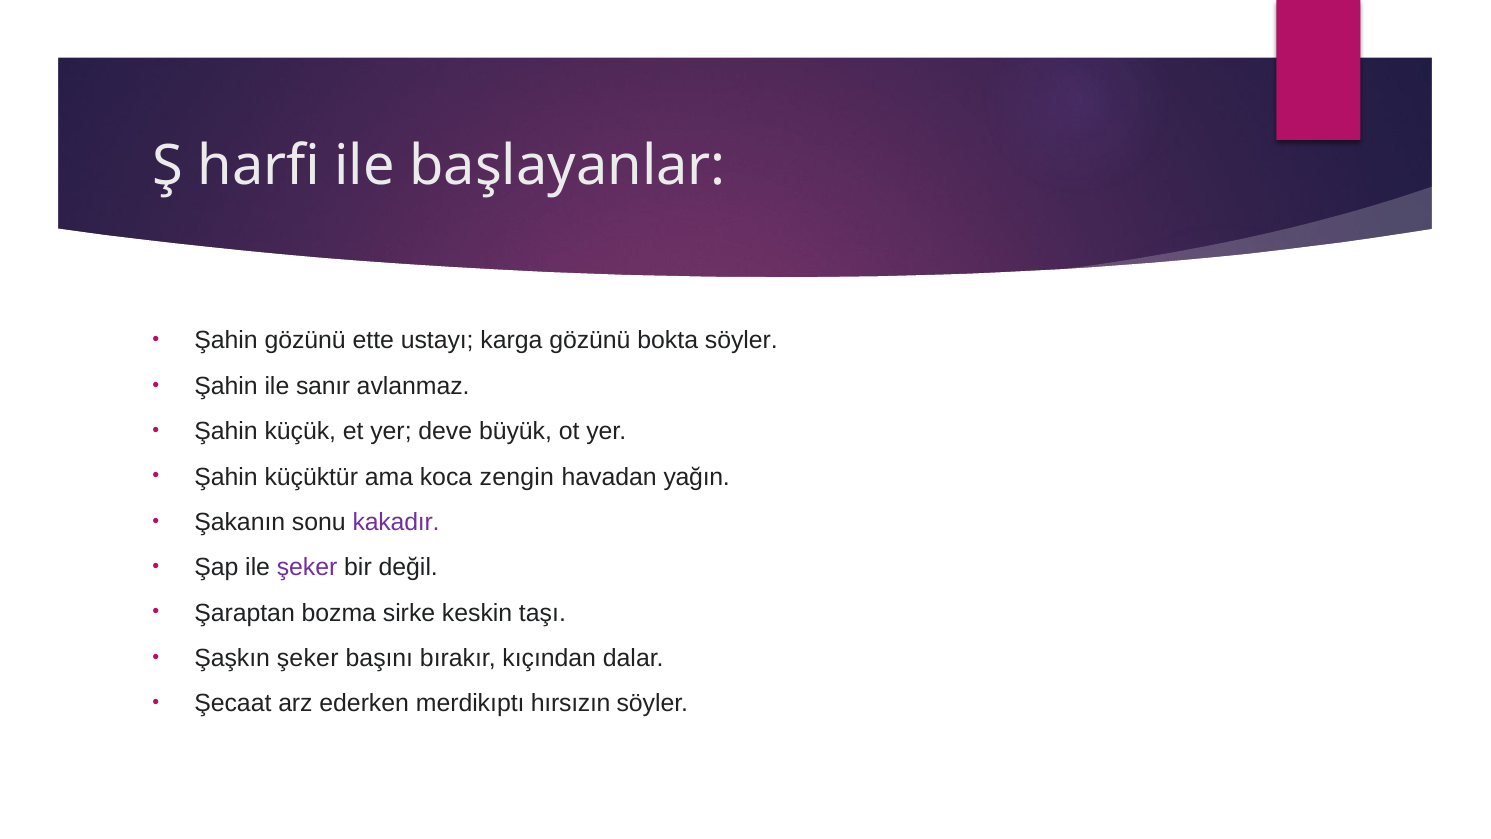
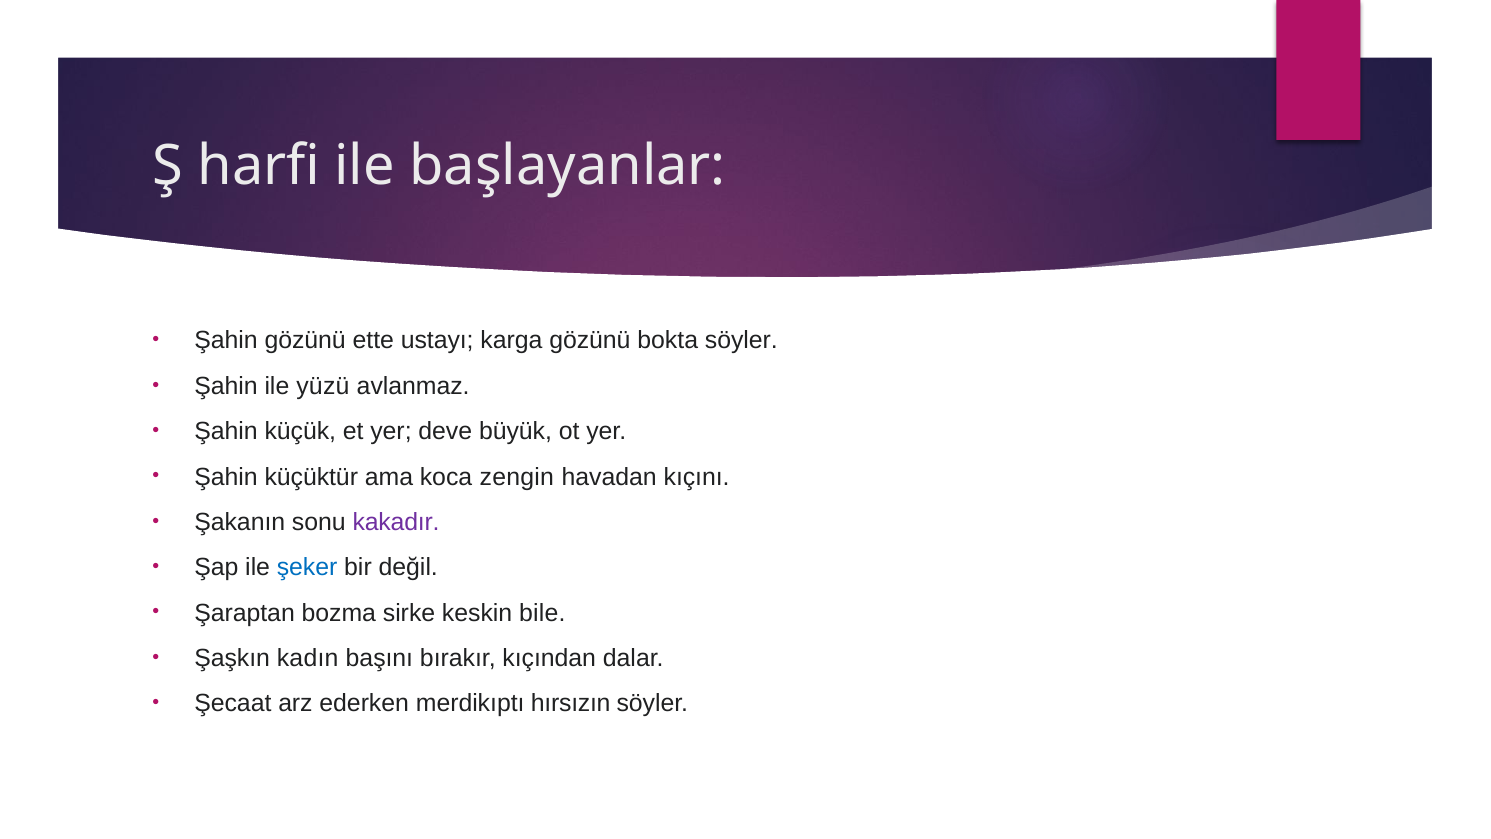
sanır: sanır -> yüzü (323, 386)
yağın: yağın -> kıçını (697, 477)
şeker colour: purple -> blue (307, 567)
taşı: taşı -> bile (542, 613)
Şaşkın şeker: şeker -> kadın (308, 658)
